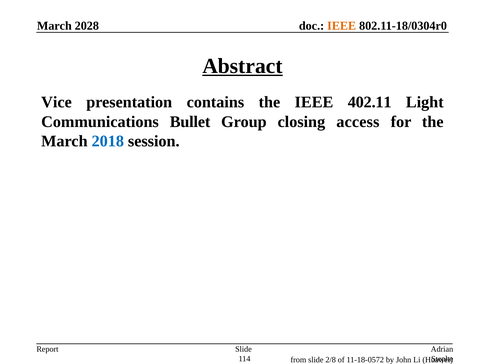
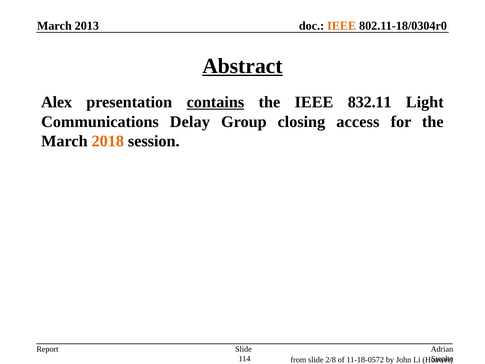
2028: 2028 -> 2013 (87, 26)
Vice: Vice -> Alex (57, 102)
contains underline: none -> present (215, 102)
402.11: 402.11 -> 832.11 (370, 102)
Bullet: Bullet -> Delay (190, 122)
2018 colour: blue -> orange (108, 141)
